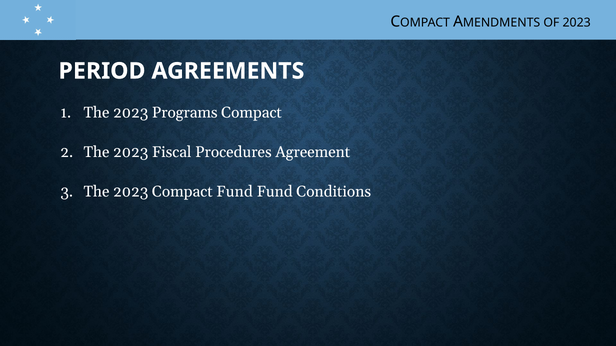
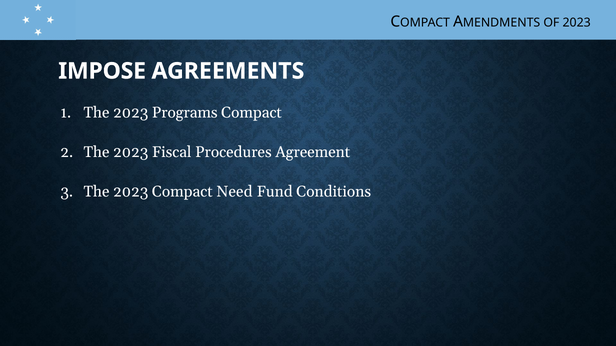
PERIOD: PERIOD -> IMPOSE (102, 71)
Compact Fund: Fund -> Need (235, 192)
